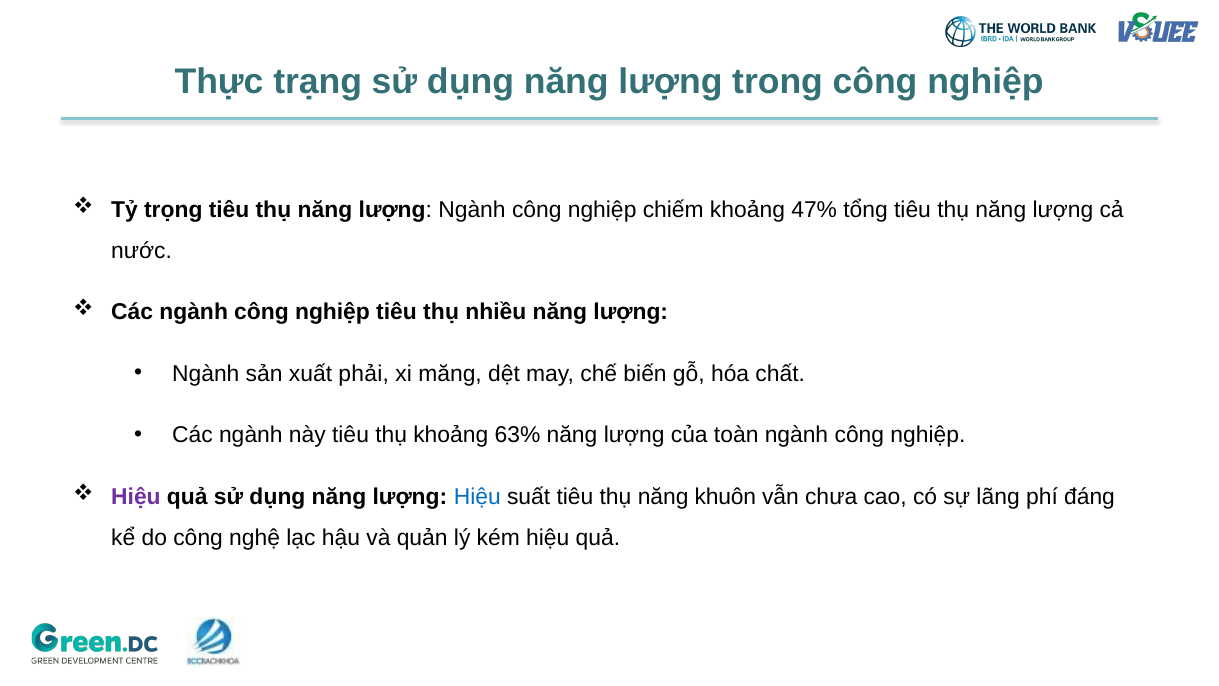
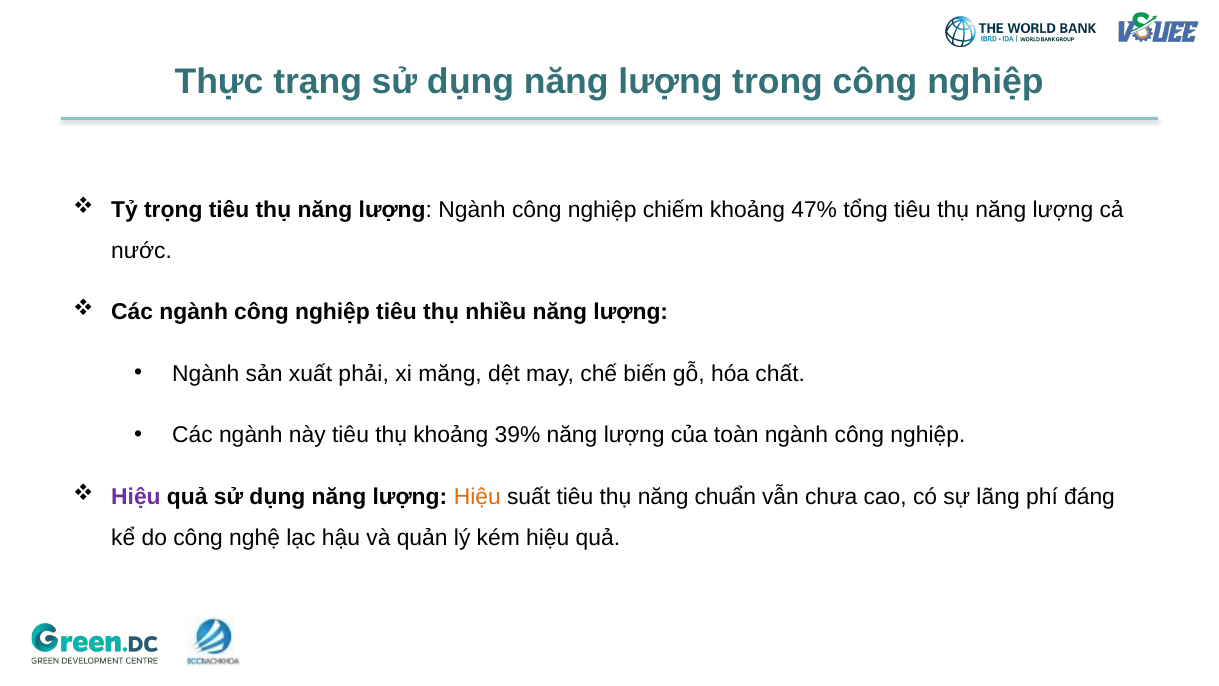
63%: 63% -> 39% (517, 435)
Hiệu colour: blue -> orange (477, 496)
khuôn: khuôn -> chuẩn (725, 496)
